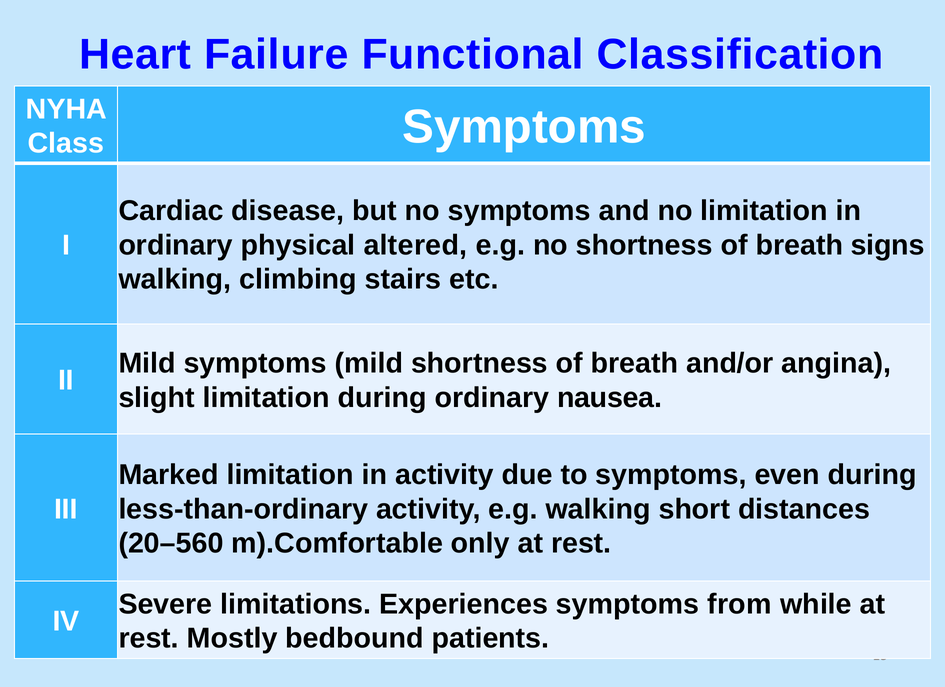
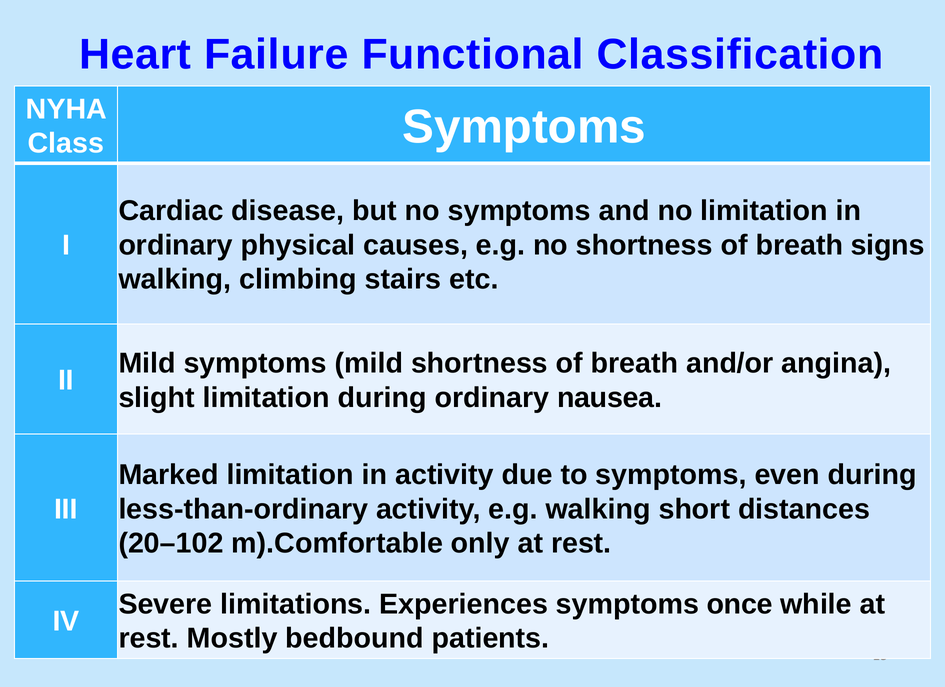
altered: altered -> causes (416, 245)
20–560: 20–560 -> 20–102 (171, 543)
from: from -> once (740, 604)
